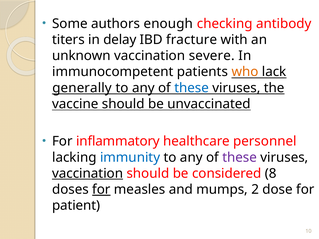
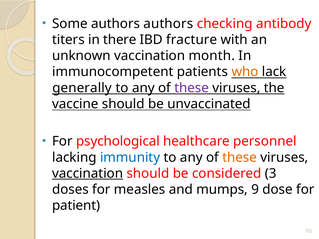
authors enough: enough -> authors (168, 24)
delay: delay -> there (120, 40)
severe: severe -> month (212, 56)
these colour: blue -> purple (192, 88)
inflammatory: inflammatory -> psychological (118, 141)
these colour: purple -> orange (240, 158)
8: 8 -> 3 (271, 174)
for underline: present -> none (101, 190)
2: 2 -> 9 (255, 190)
